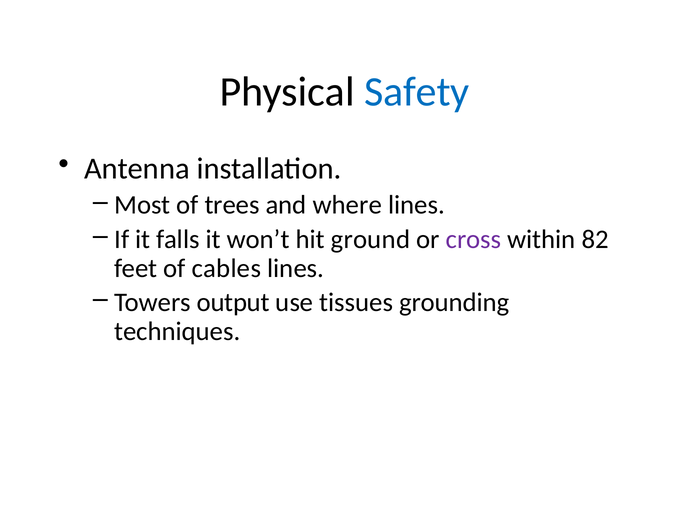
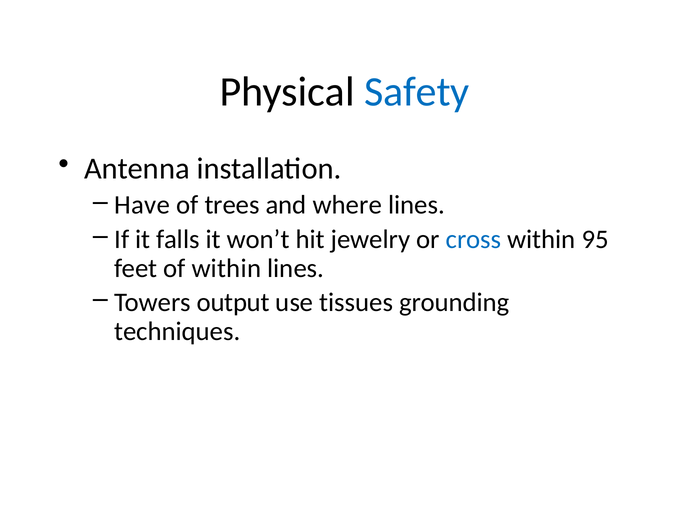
Most: Most -> Have (142, 205)
ground: ground -> jewelry (371, 240)
cross colour: purple -> blue (474, 240)
82: 82 -> 95 (595, 240)
of cables: cables -> within (226, 269)
